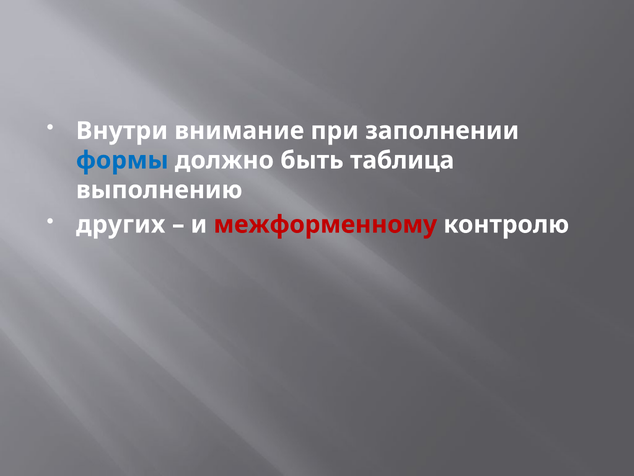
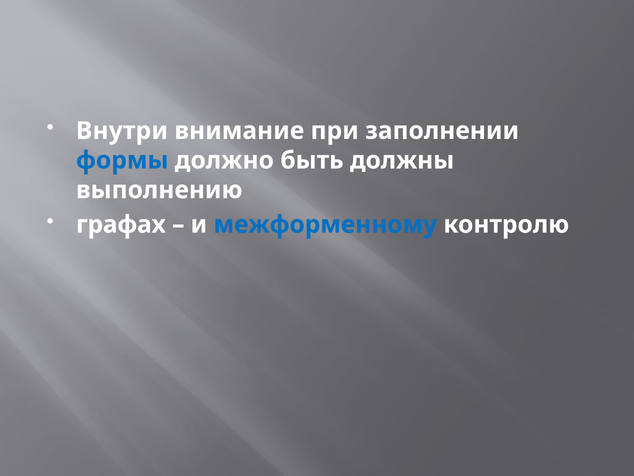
таблица: таблица -> должны (402, 160)
других: других -> графах (121, 224)
межформенному colour: red -> blue (325, 224)
